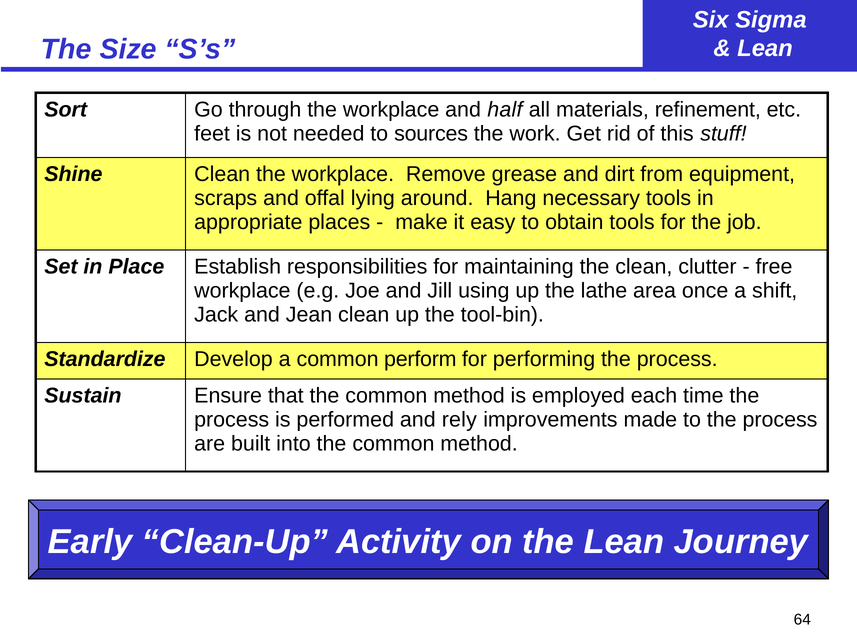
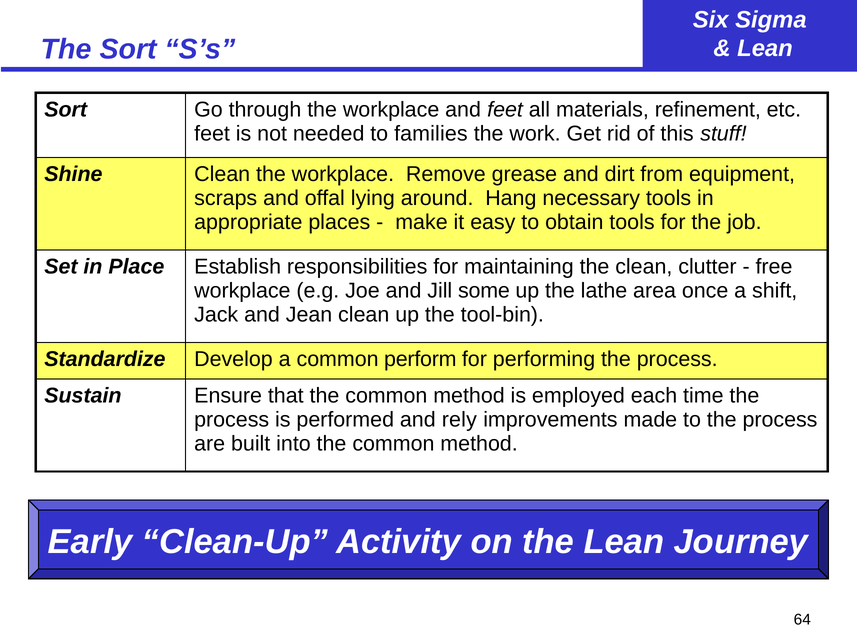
The Size: Size -> Sort (128, 49)
and half: half -> feet (505, 110)
sources: sources -> families (431, 133)
using: using -> some (484, 290)
